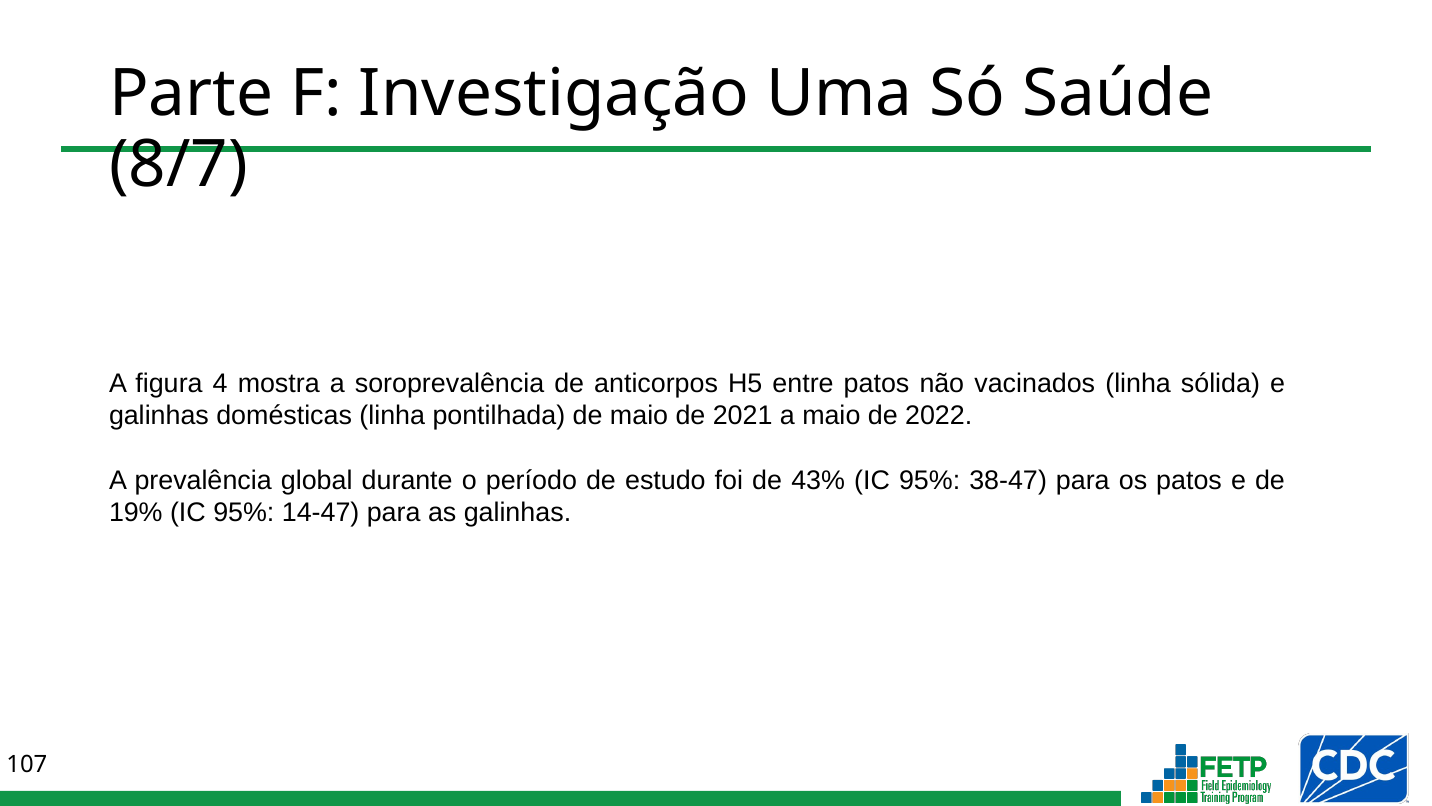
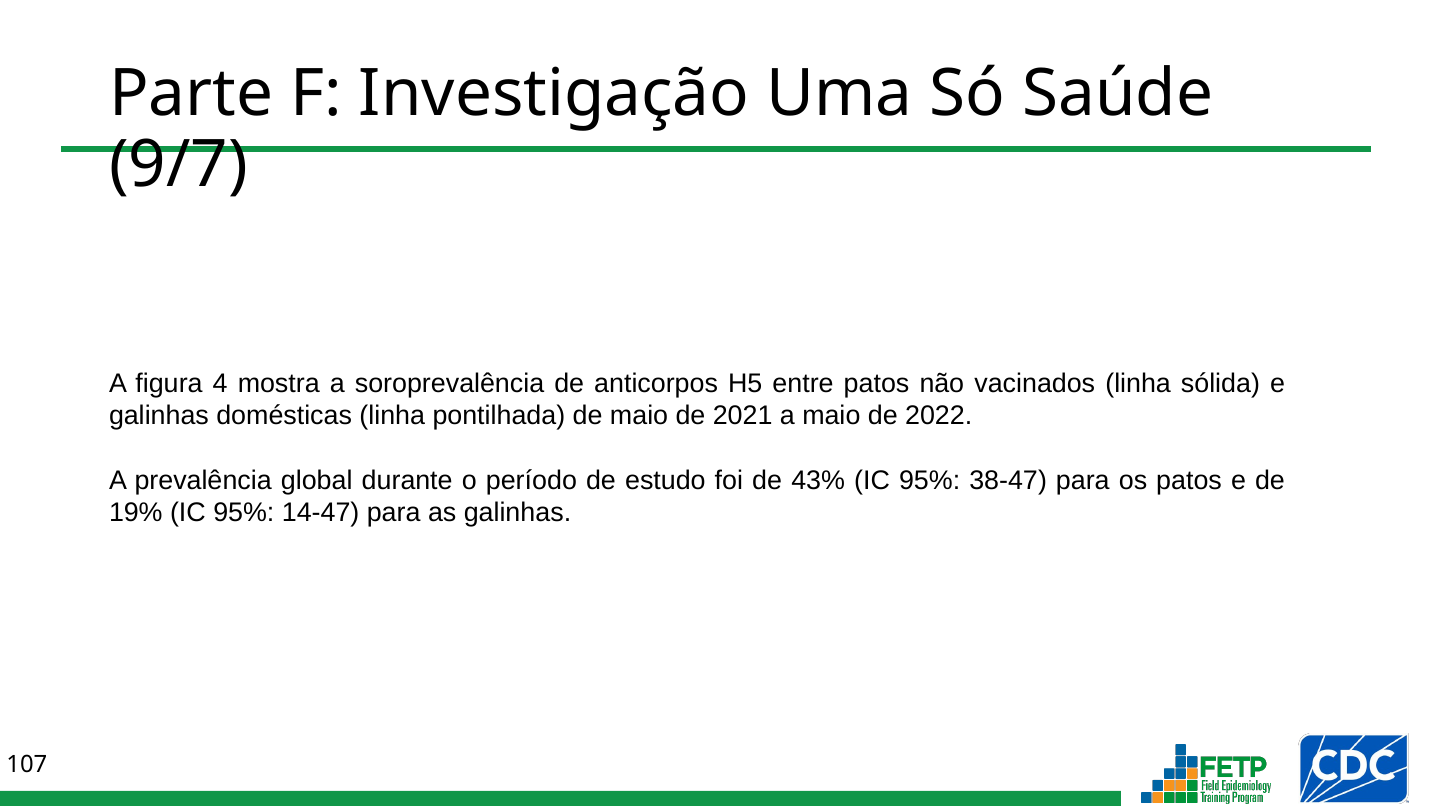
8/7: 8/7 -> 9/7 (178, 165)
